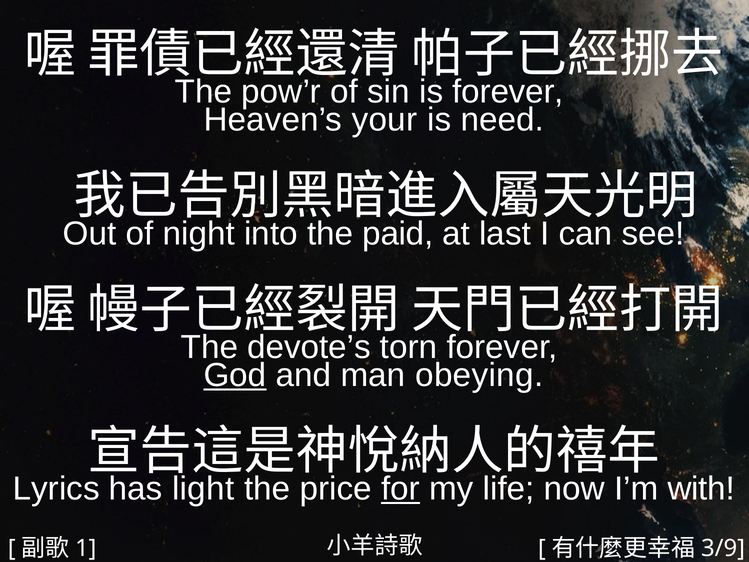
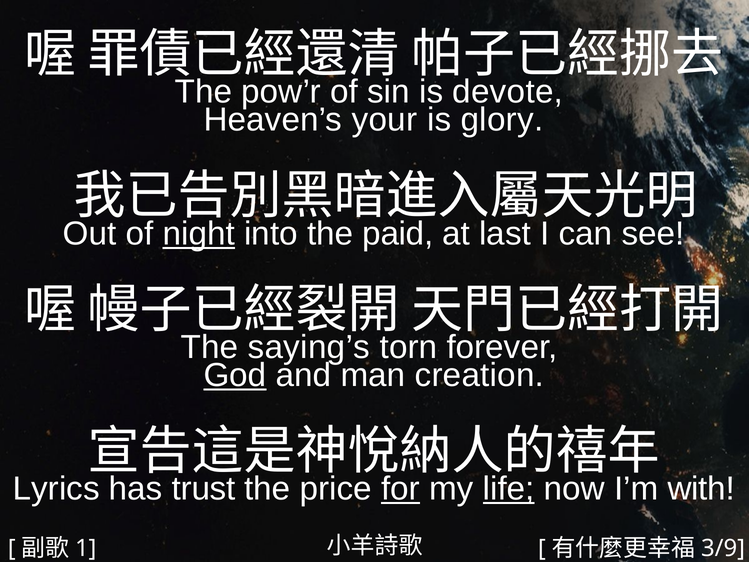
is forever: forever -> devote (508, 92)
need: need -> glory (502, 120)
night underline: none -> present (199, 233)
devote’s: devote’s -> saying’s (309, 347)
obeying: obeying -> creation (479, 375)
light: light -> trust (204, 489)
life underline: none -> present (509, 489)
